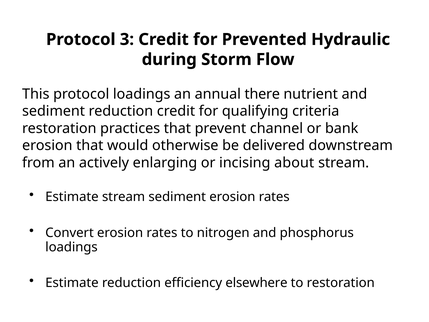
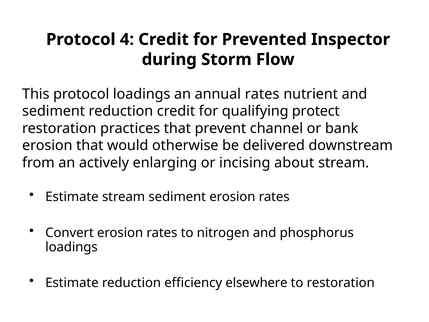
3: 3 -> 4 (127, 39)
Hydraulic: Hydraulic -> Inspector (351, 39)
annual there: there -> rates (262, 94)
criteria: criteria -> protect (316, 111)
